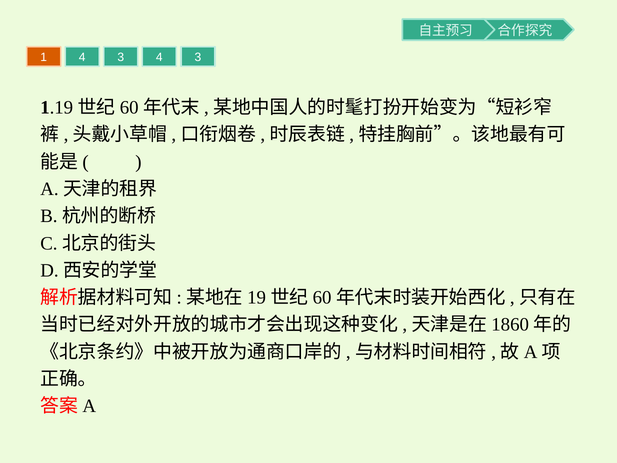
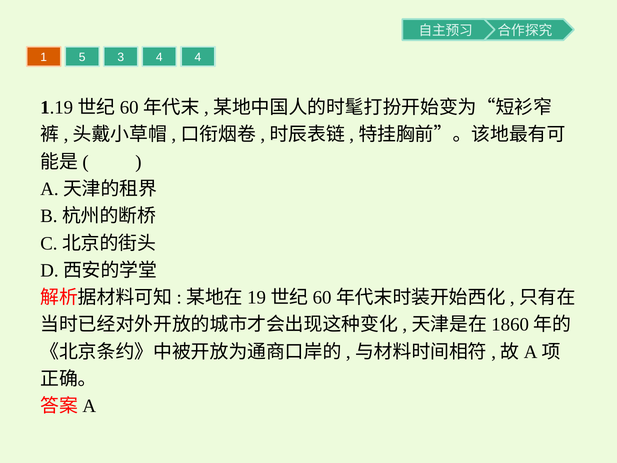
1 4: 4 -> 5 (82, 57)
3 4 3: 3 -> 4 (198, 57)
